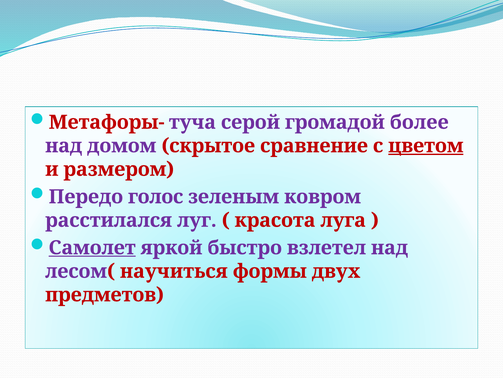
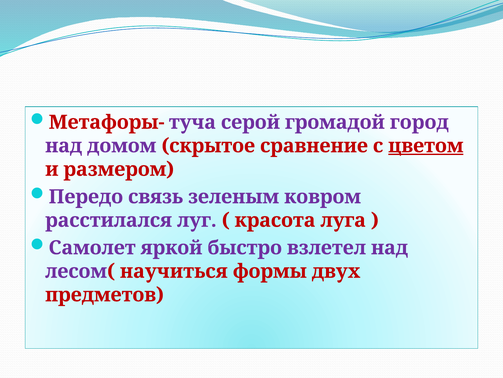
более: более -> город (419, 122)
голос: голос -> связь (156, 196)
Самолет underline: present -> none (92, 247)
